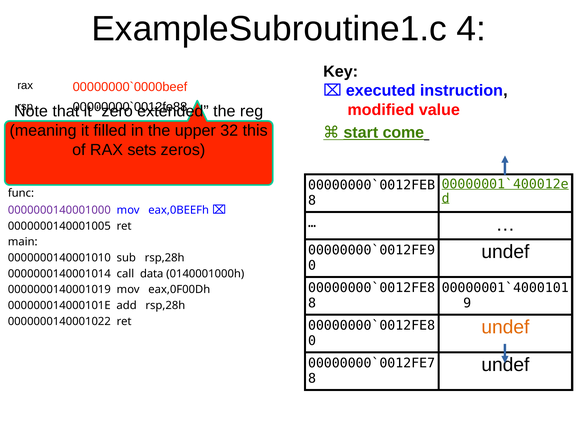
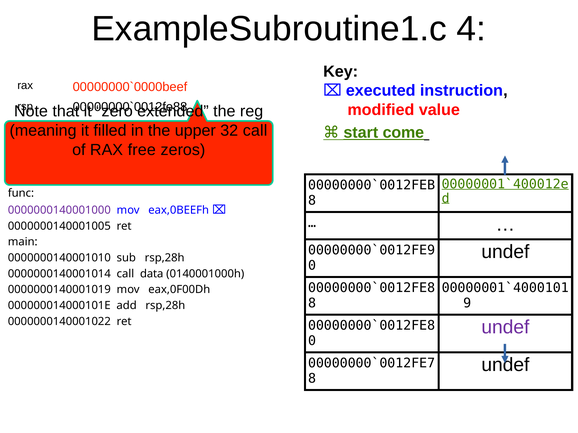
32 this: this -> call (255, 131)
sets: sets -> free (142, 150)
undef colour: orange -> purple (505, 328)
